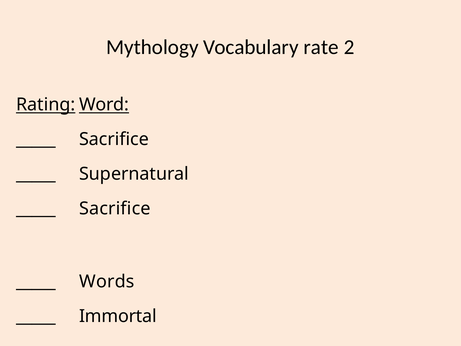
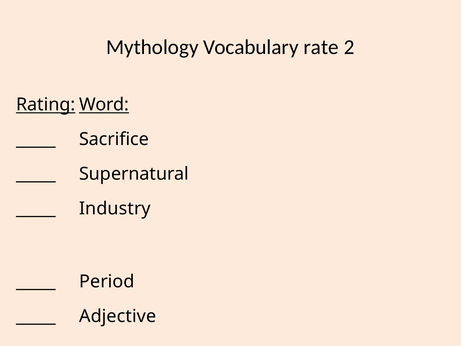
Sacrifice: Sacrifice -> Industry (115, 208)
Words: Words -> Period (107, 281)
Immortal: Immortal -> Adjective (118, 316)
